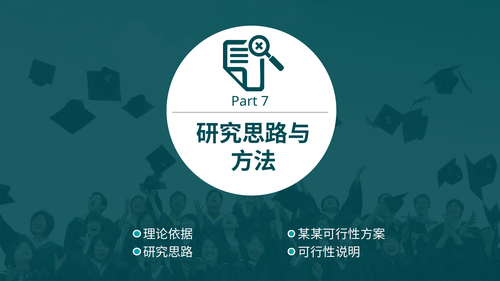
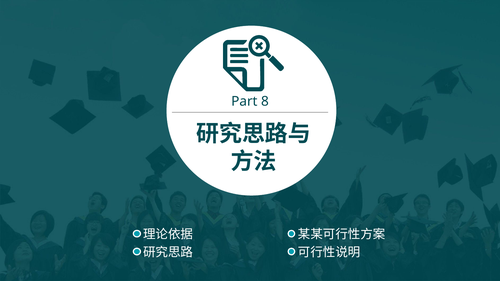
7: 7 -> 8 (265, 102)
